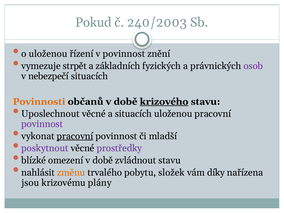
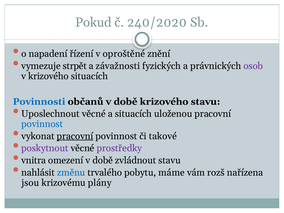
240/2003: 240/2003 -> 240/2020 (157, 22)
o uloženou: uloženou -> napadení (48, 54)
v povinnost: povinnost -> oproštěné (124, 54)
základních: základních -> závažnosti (118, 66)
v nebezpečí: nebezpečí -> krizového (48, 76)
Povinnosti colour: orange -> blue (39, 102)
krizového underline: present -> none (164, 102)
povinnost colour: purple -> blue (42, 124)
mladší: mladší -> takové (163, 136)
blízké: blízké -> vnitra (34, 160)
změnu colour: orange -> blue (71, 172)
složek: složek -> máme (172, 172)
díky: díky -> rozš (216, 172)
